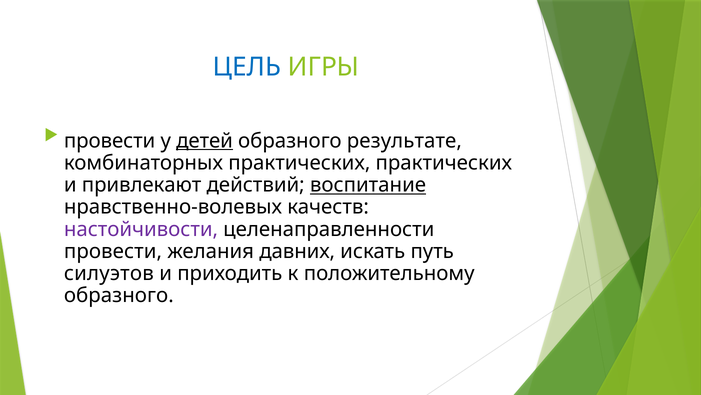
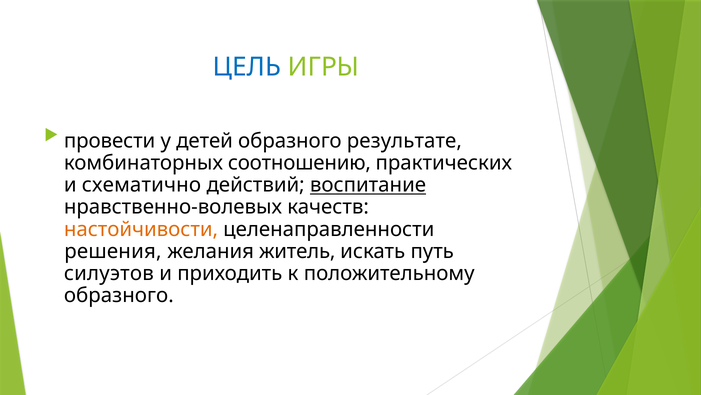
детей underline: present -> none (205, 141)
комбинаторных практических: практических -> соотношению (299, 163)
привлекают: привлекают -> схематично (141, 185)
настойчивости colour: purple -> orange (141, 229)
провести: провести -> решения (113, 251)
давних: давних -> житель (297, 251)
